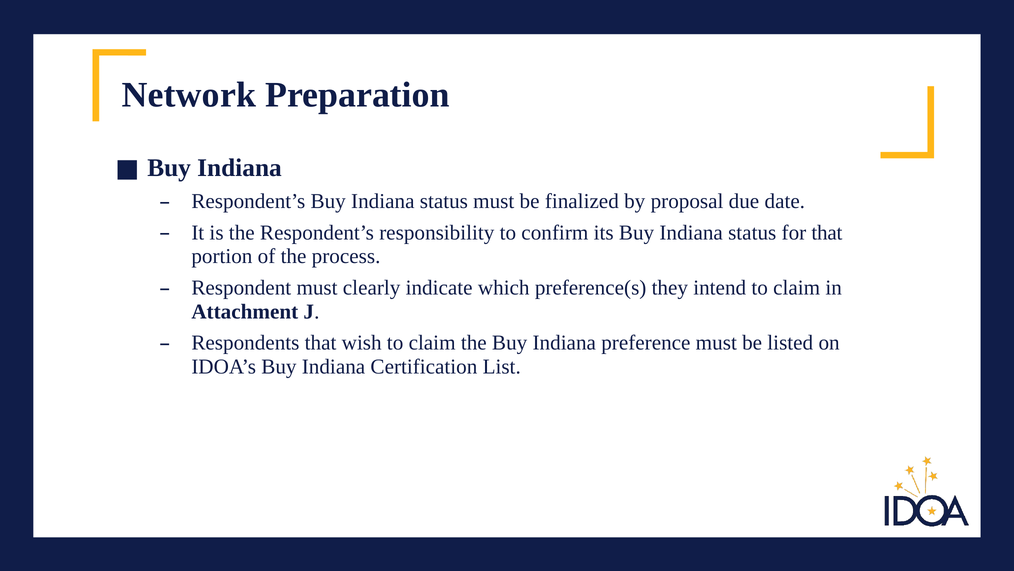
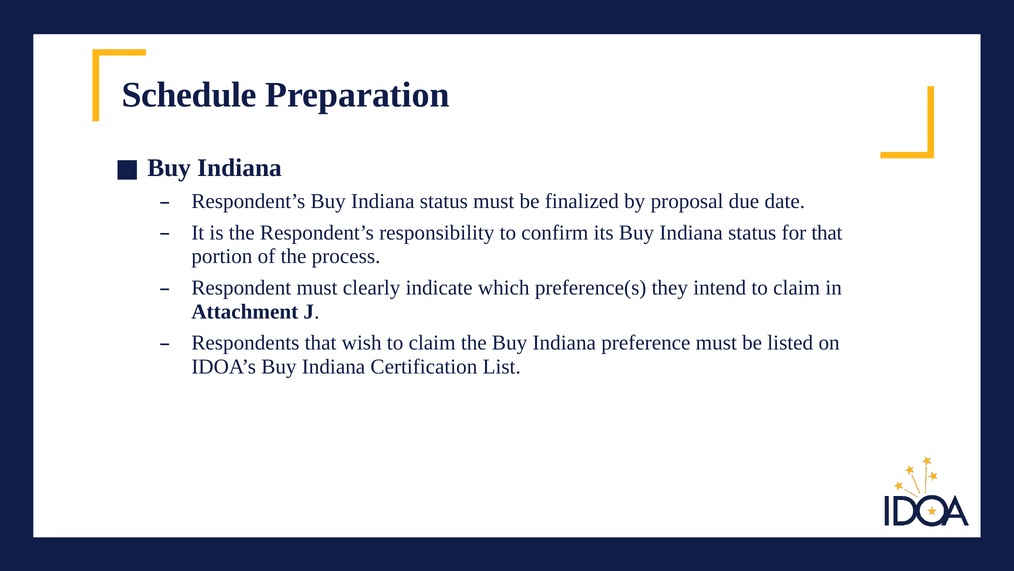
Network: Network -> Schedule (189, 95)
